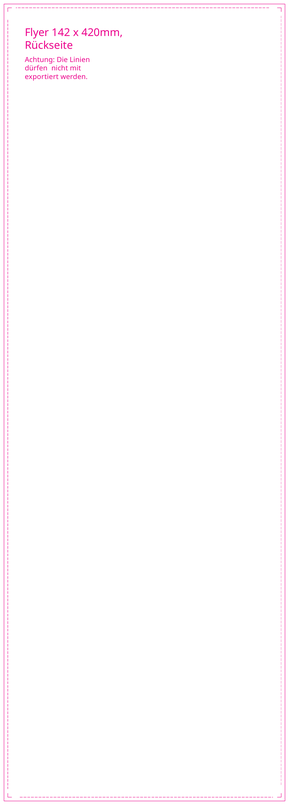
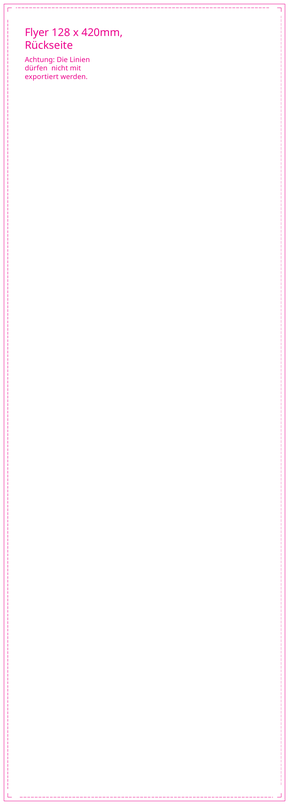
142: 142 -> 128 (61, 33)
